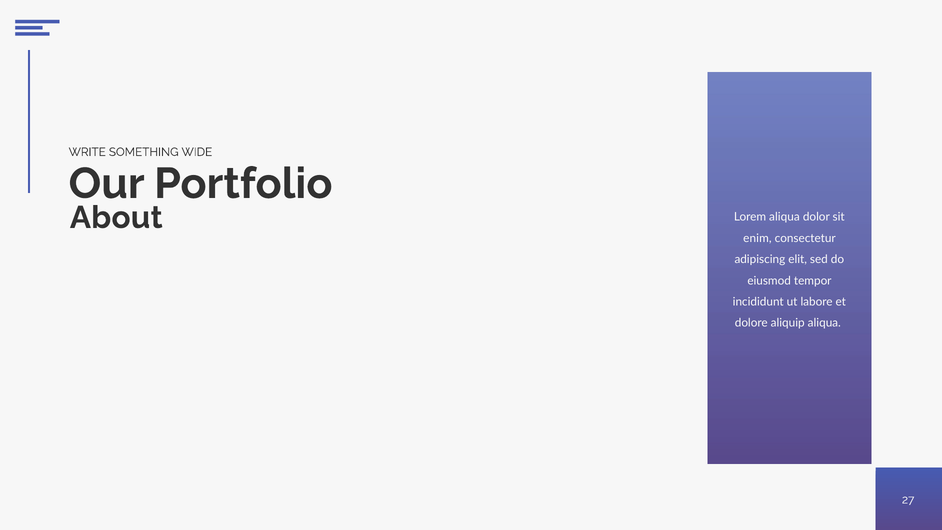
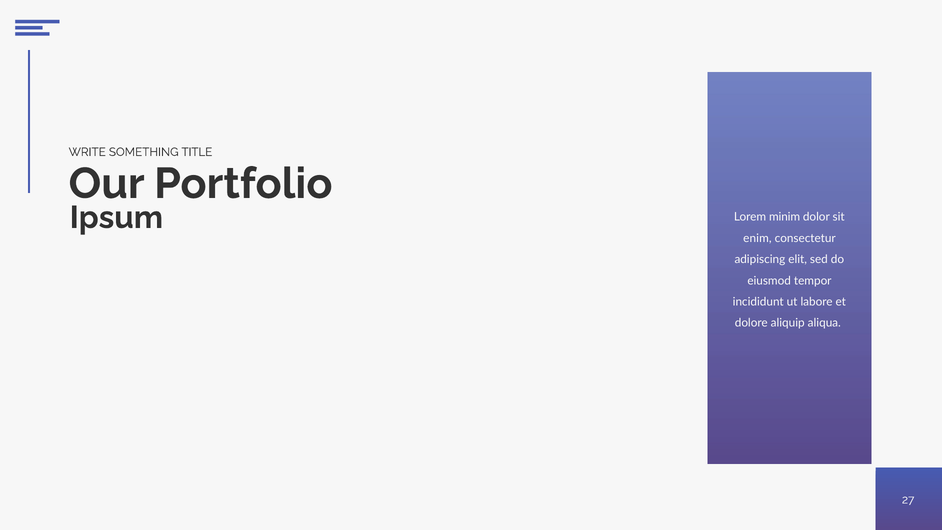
WIDE: WIDE -> TITLE (197, 152)
About: About -> Ipsum (116, 218)
Lorem aliqua: aliqua -> minim (785, 217)
